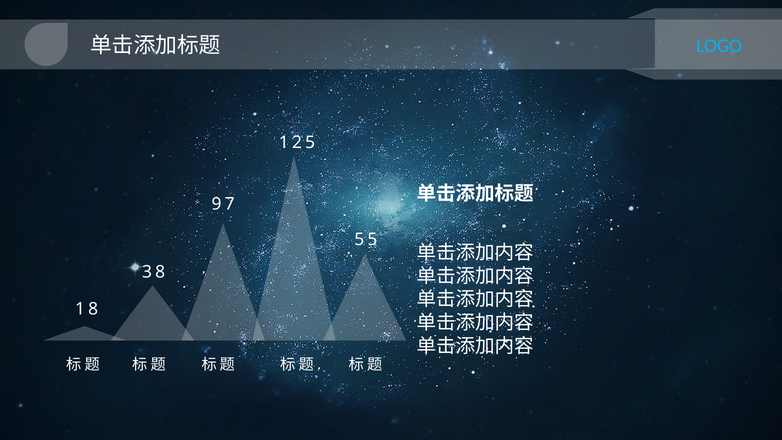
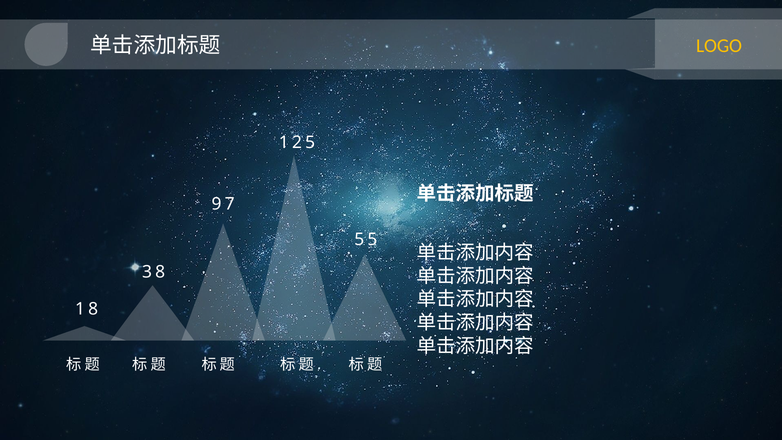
LOGO colour: light blue -> yellow (719, 46)
